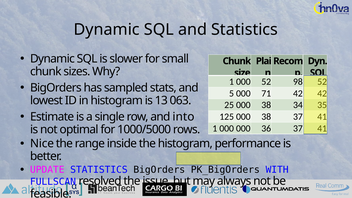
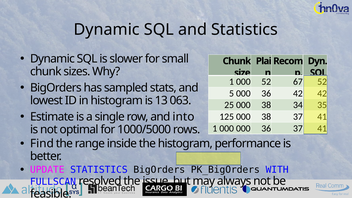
98: 98 -> 67 (298, 82)
5 000 71: 71 -> 36 (266, 93)
Nice: Nice -> Find (42, 144)
